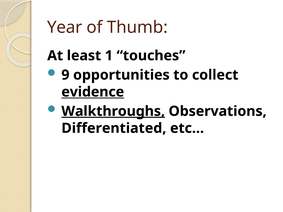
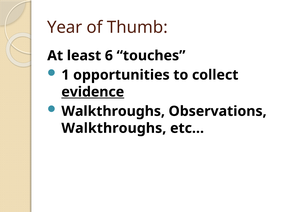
1: 1 -> 6 (109, 56)
9: 9 -> 1 (65, 75)
Walkthroughs underline: present -> none (113, 111)
Differentiated: Differentiated -> Walkthroughs (114, 128)
